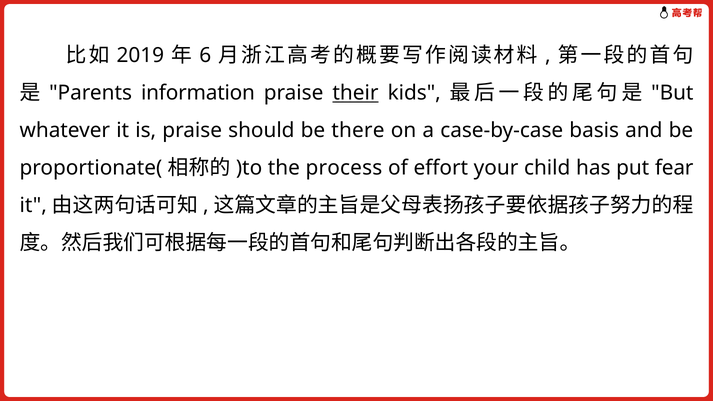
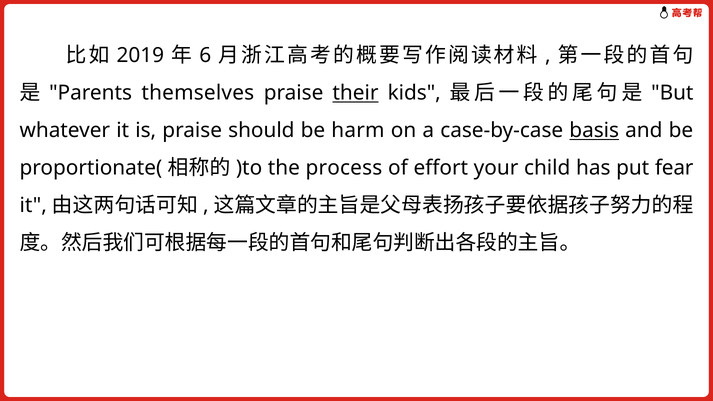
information: information -> themselves (198, 93)
there: there -> harm (358, 131)
basis underline: none -> present (594, 131)
